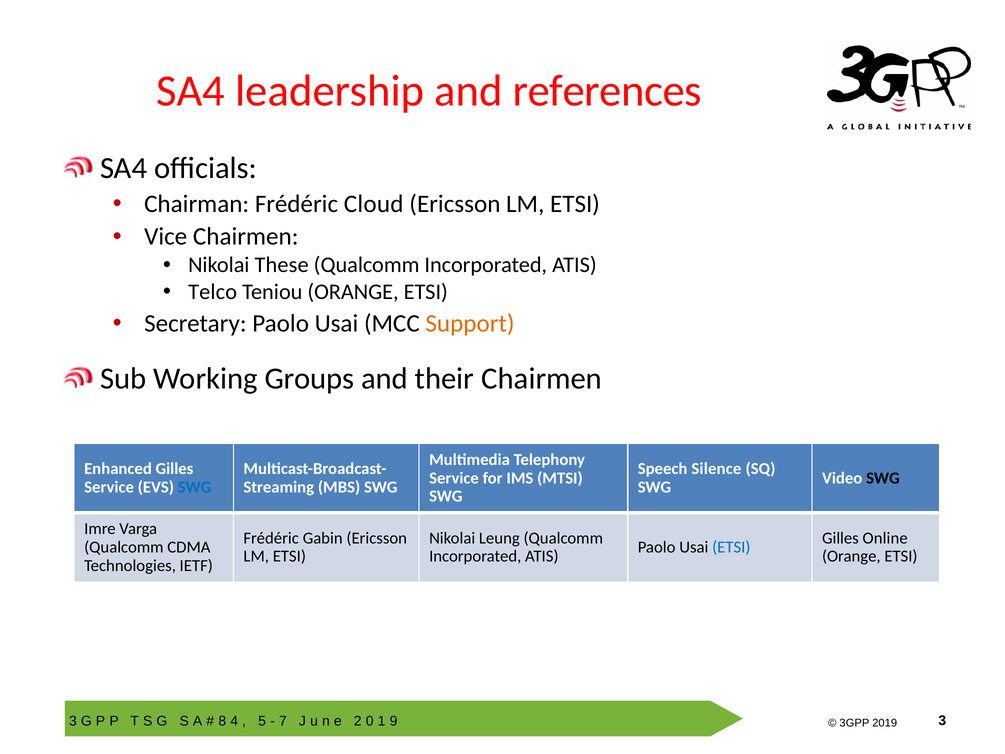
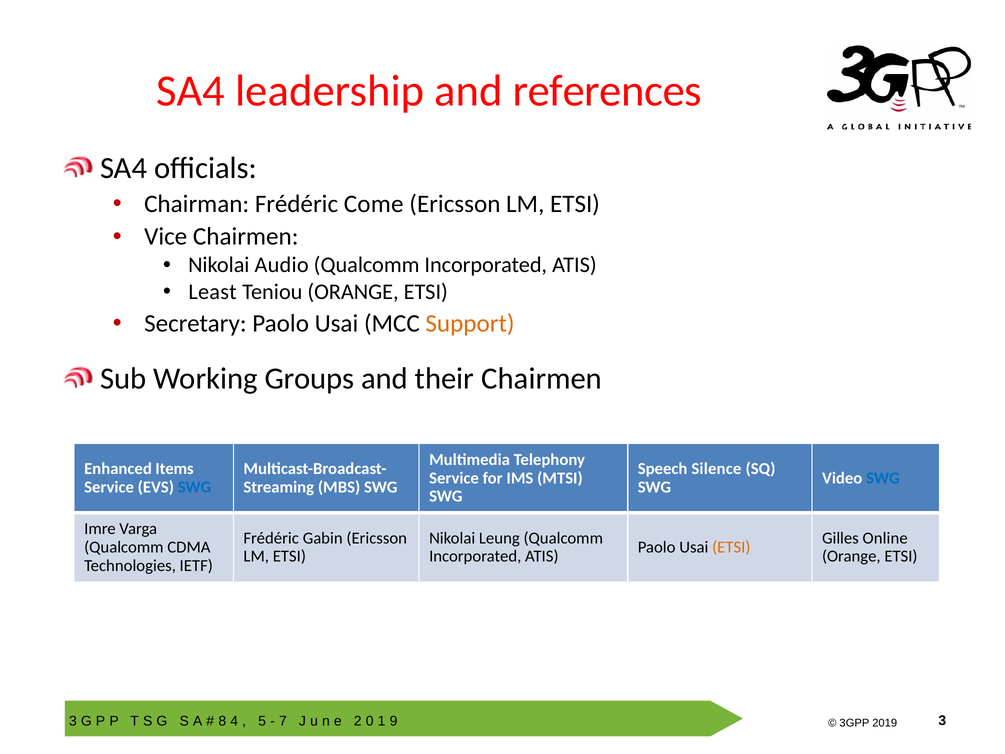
Cloud: Cloud -> Come (374, 204)
These: These -> Audio (282, 265)
Telco: Telco -> Least (213, 292)
Enhanced Gilles: Gilles -> Items (175, 469)
SWG colour: black -> blue (883, 478)
ETSI colour: blue -> orange (731, 547)
